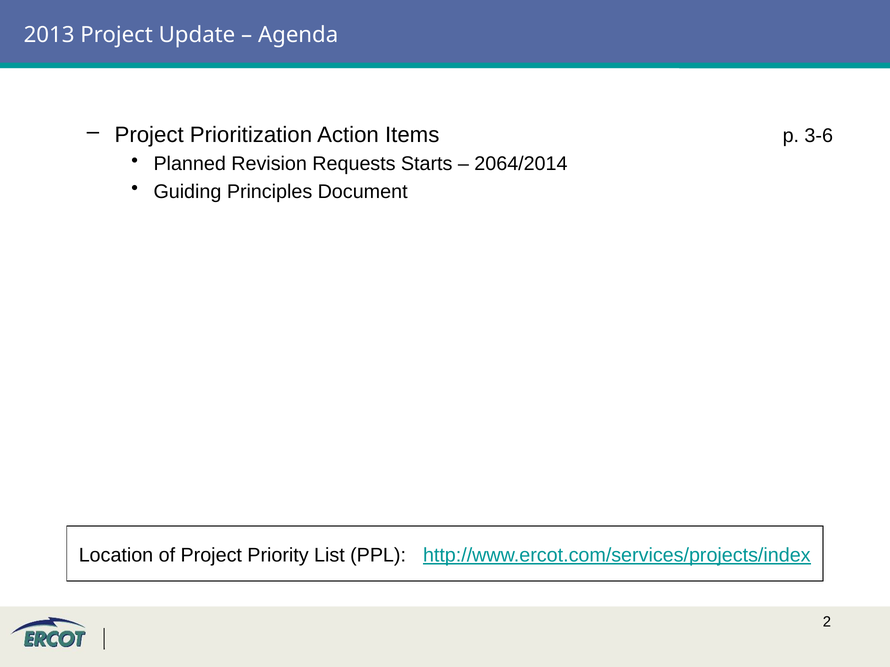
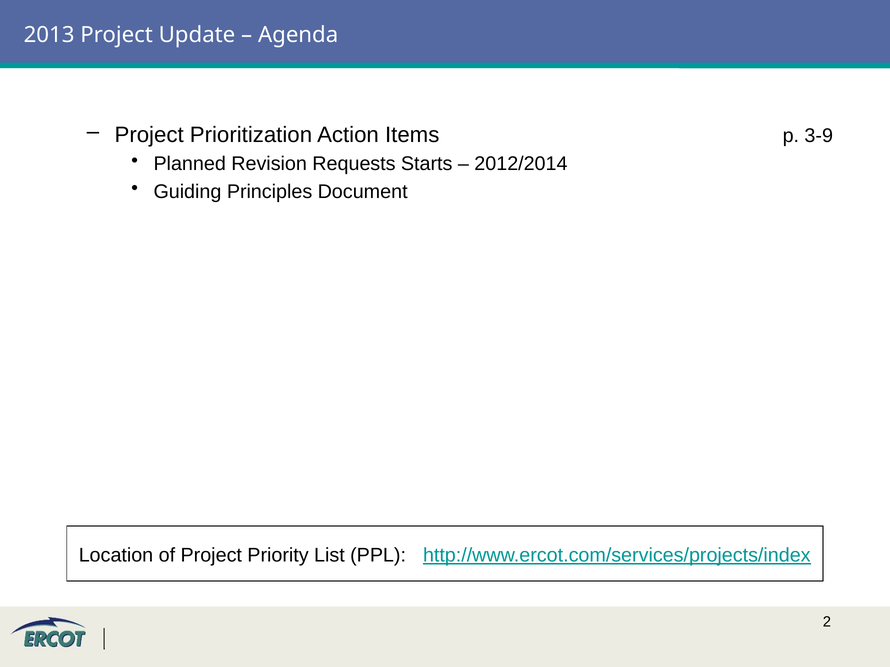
3-6: 3-6 -> 3-9 (819, 136)
2064/2014: 2064/2014 -> 2012/2014 (521, 164)
